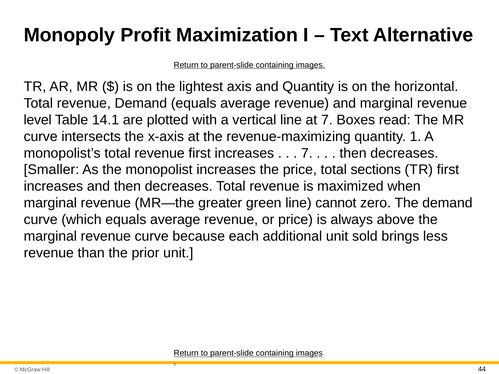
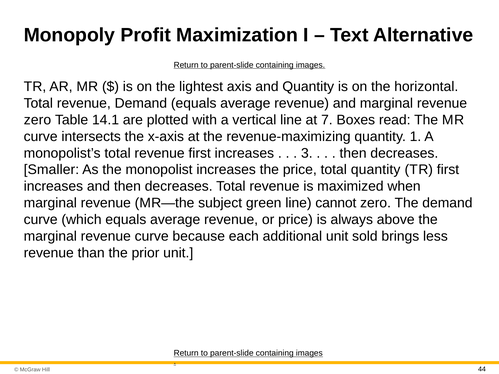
level: level -> zero (37, 120)
7: 7 -> 3 (307, 153)
total sections: sections -> quantity (376, 170)
greater: greater -> subject (220, 203)
